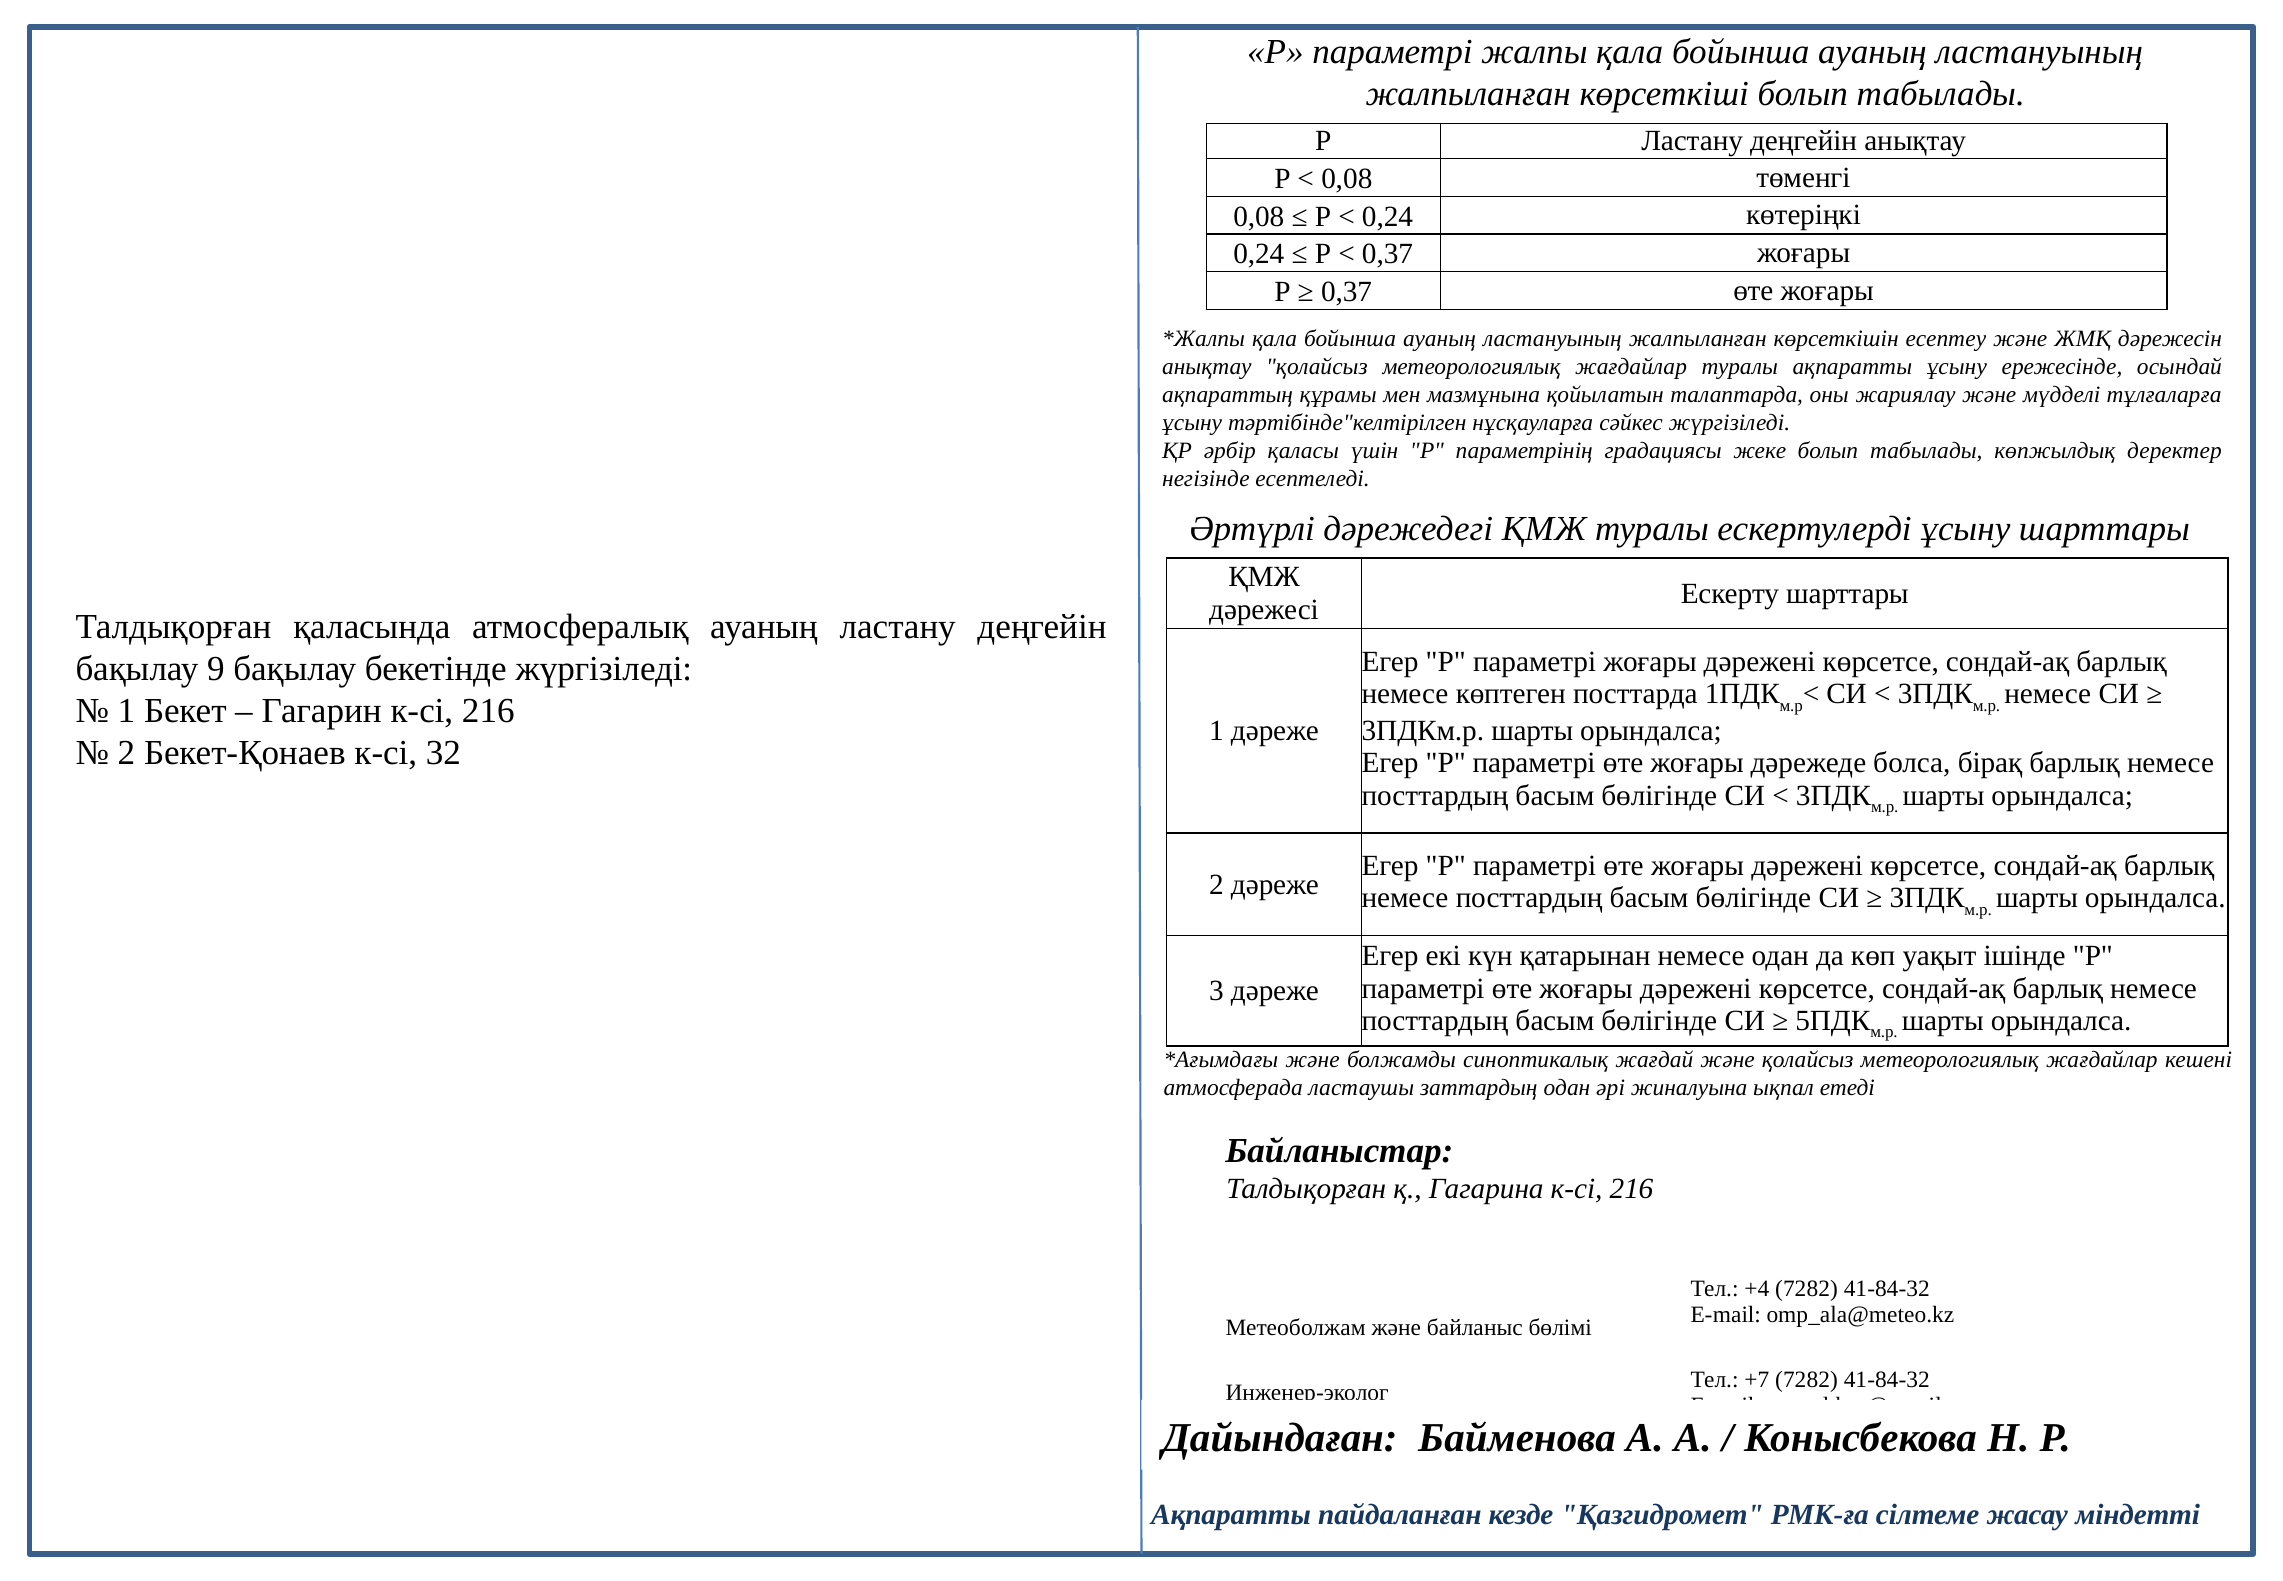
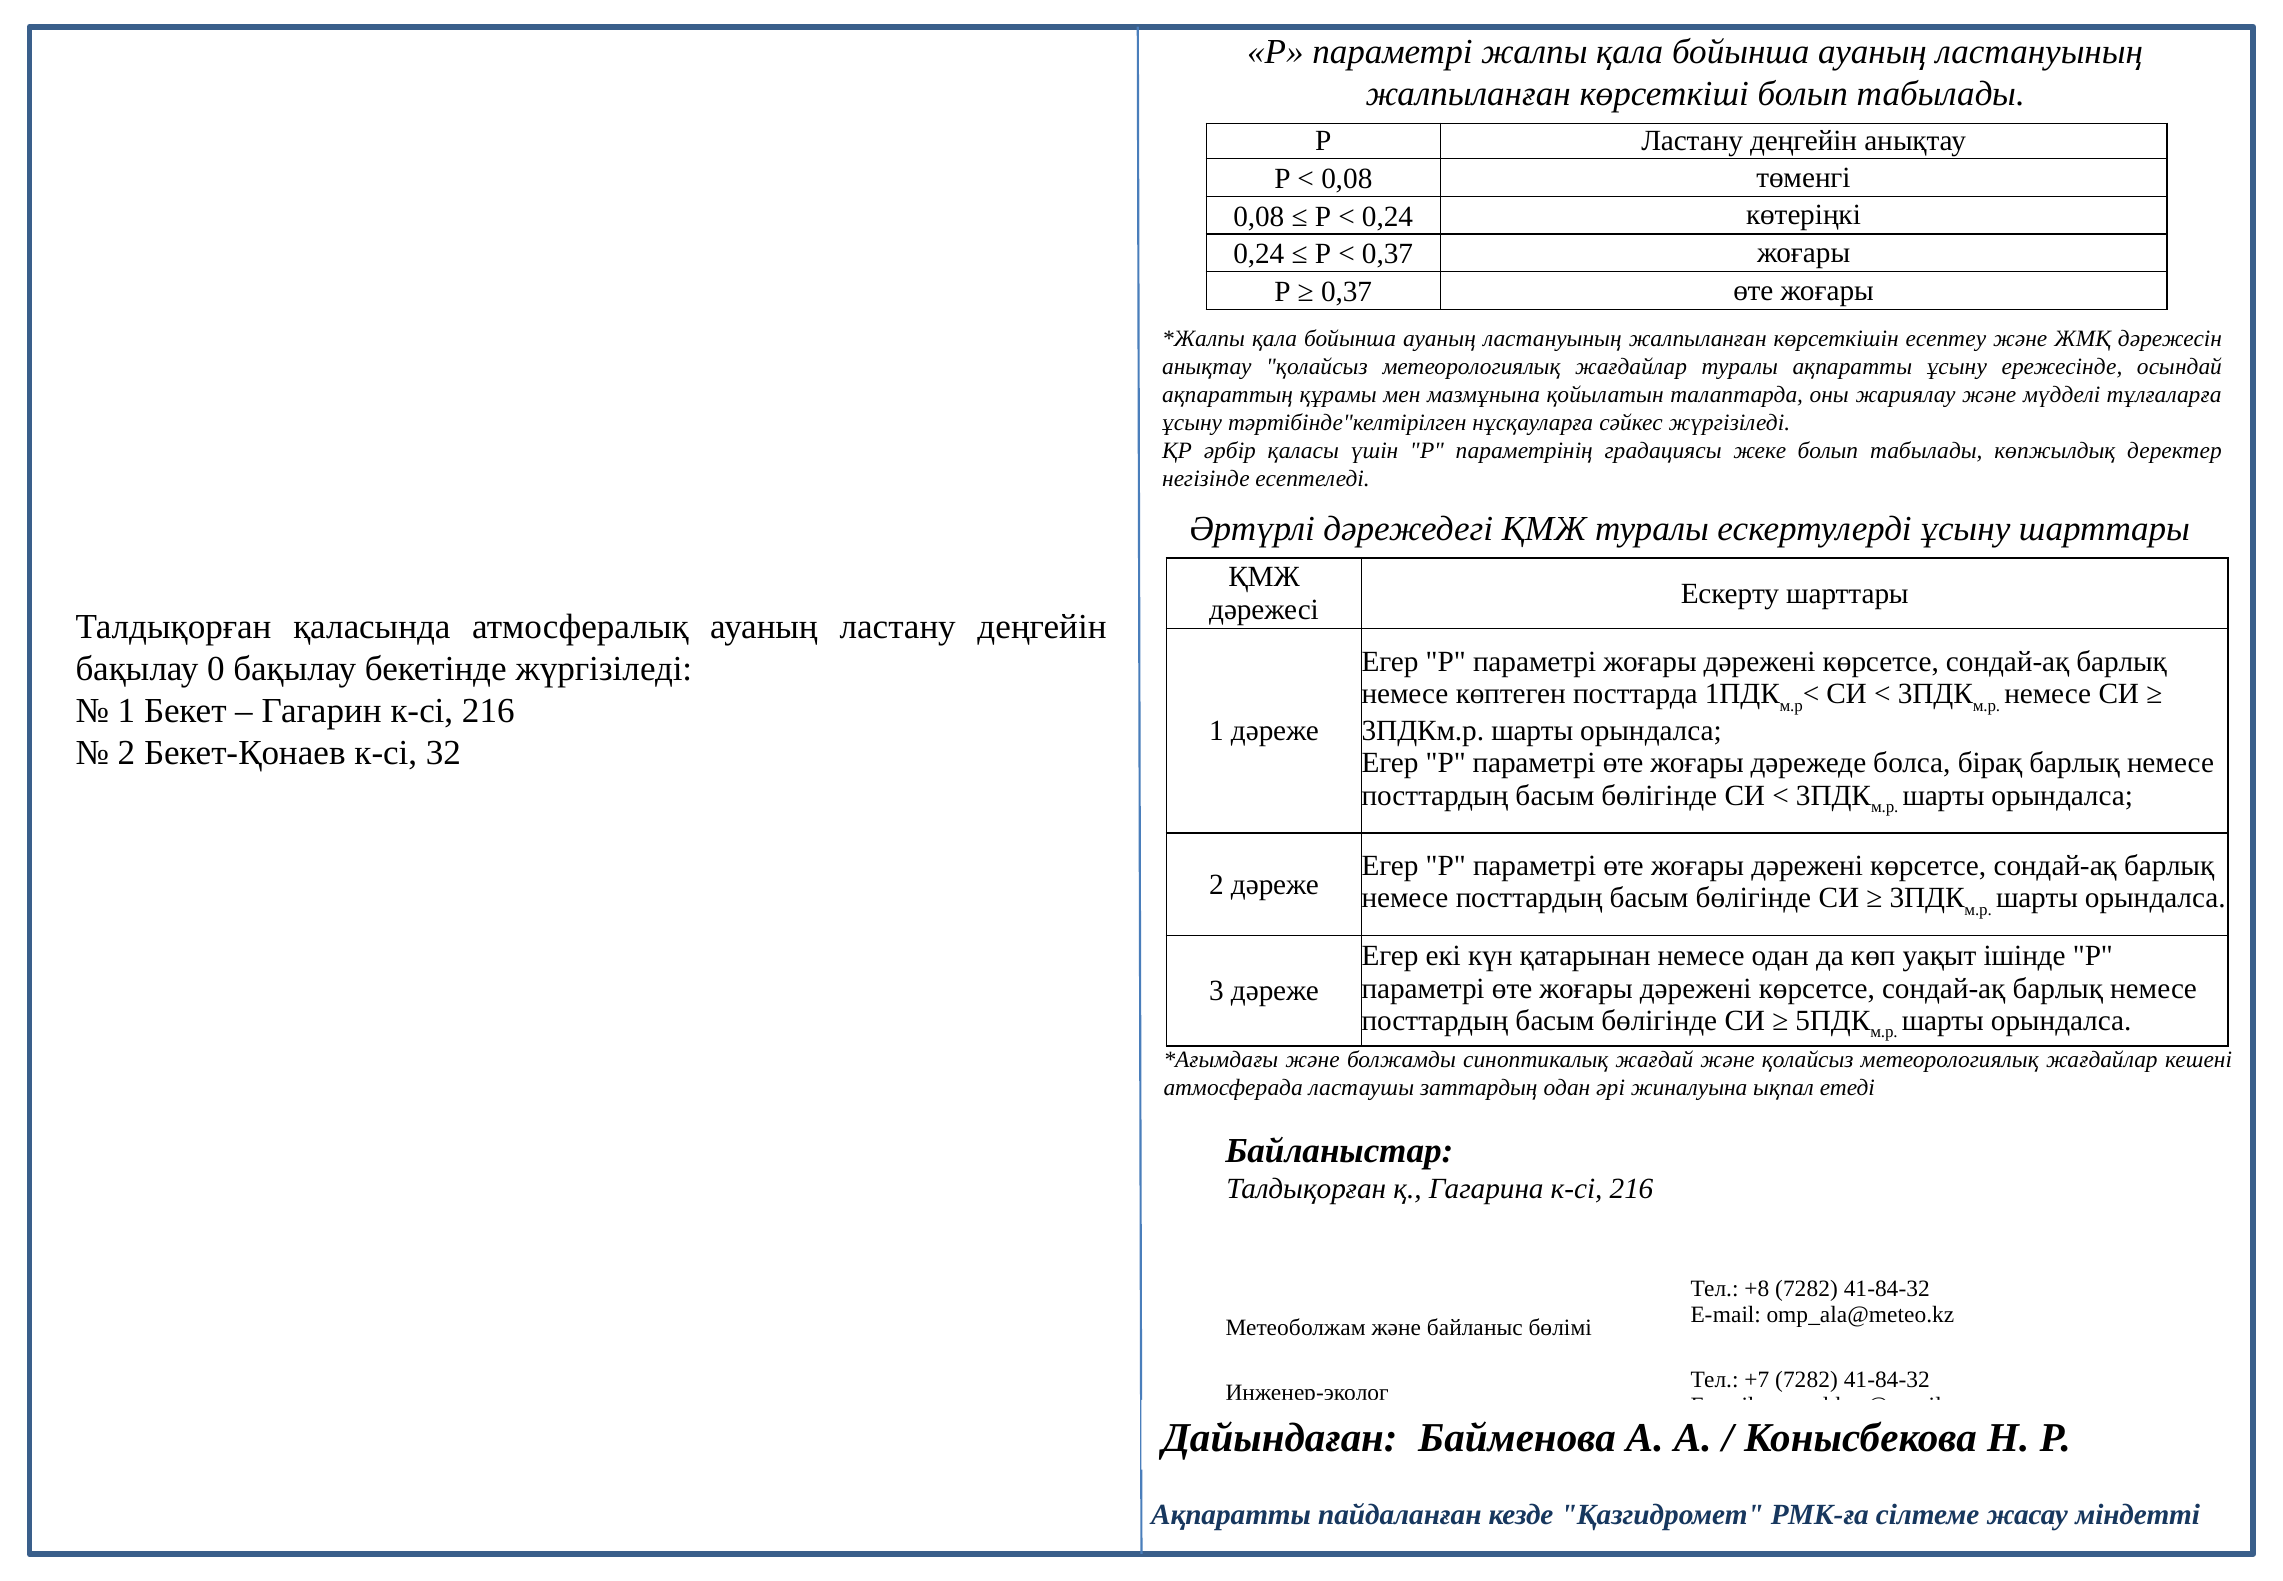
9: 9 -> 0 (216, 669)
+4: +4 -> +8 (1757, 1289)
